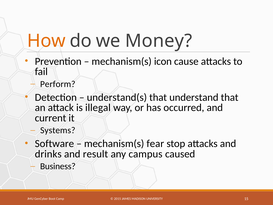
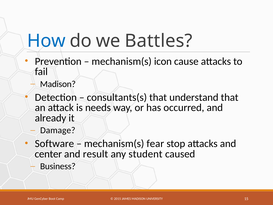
How colour: orange -> blue (46, 41)
Money: Money -> Battles (159, 41)
Perform: Perform -> Madison (58, 84)
understand(s: understand(s -> consultants(s (117, 97)
illegal: illegal -> needs (98, 108)
current: current -> already (51, 118)
Systems: Systems -> Damage (58, 130)
drinks: drinks -> center (48, 154)
campus: campus -> student (145, 154)
